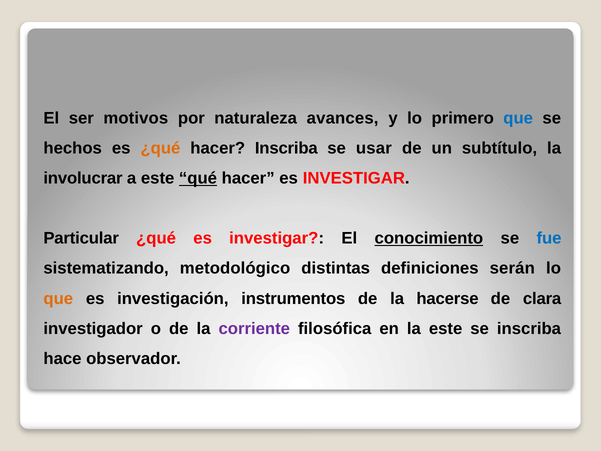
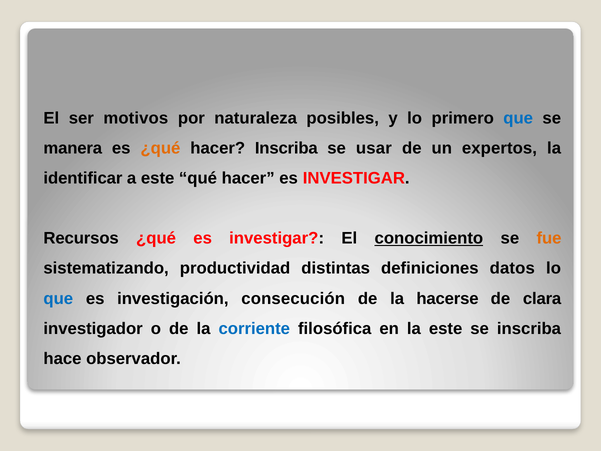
avances: avances -> posibles (343, 118)
hechos: hechos -> manera (73, 148)
subtítulo: subtítulo -> expertos (499, 148)
involucrar: involucrar -> identificar (83, 178)
qué underline: present -> none (198, 178)
Particular: Particular -> Recursos (81, 238)
fue colour: blue -> orange (549, 238)
metodológico: metodológico -> productividad (235, 268)
serán: serán -> datos (512, 268)
que colour: orange -> blue (58, 298)
instrumentos: instrumentos -> consecución (293, 298)
corriente colour: purple -> blue (254, 328)
